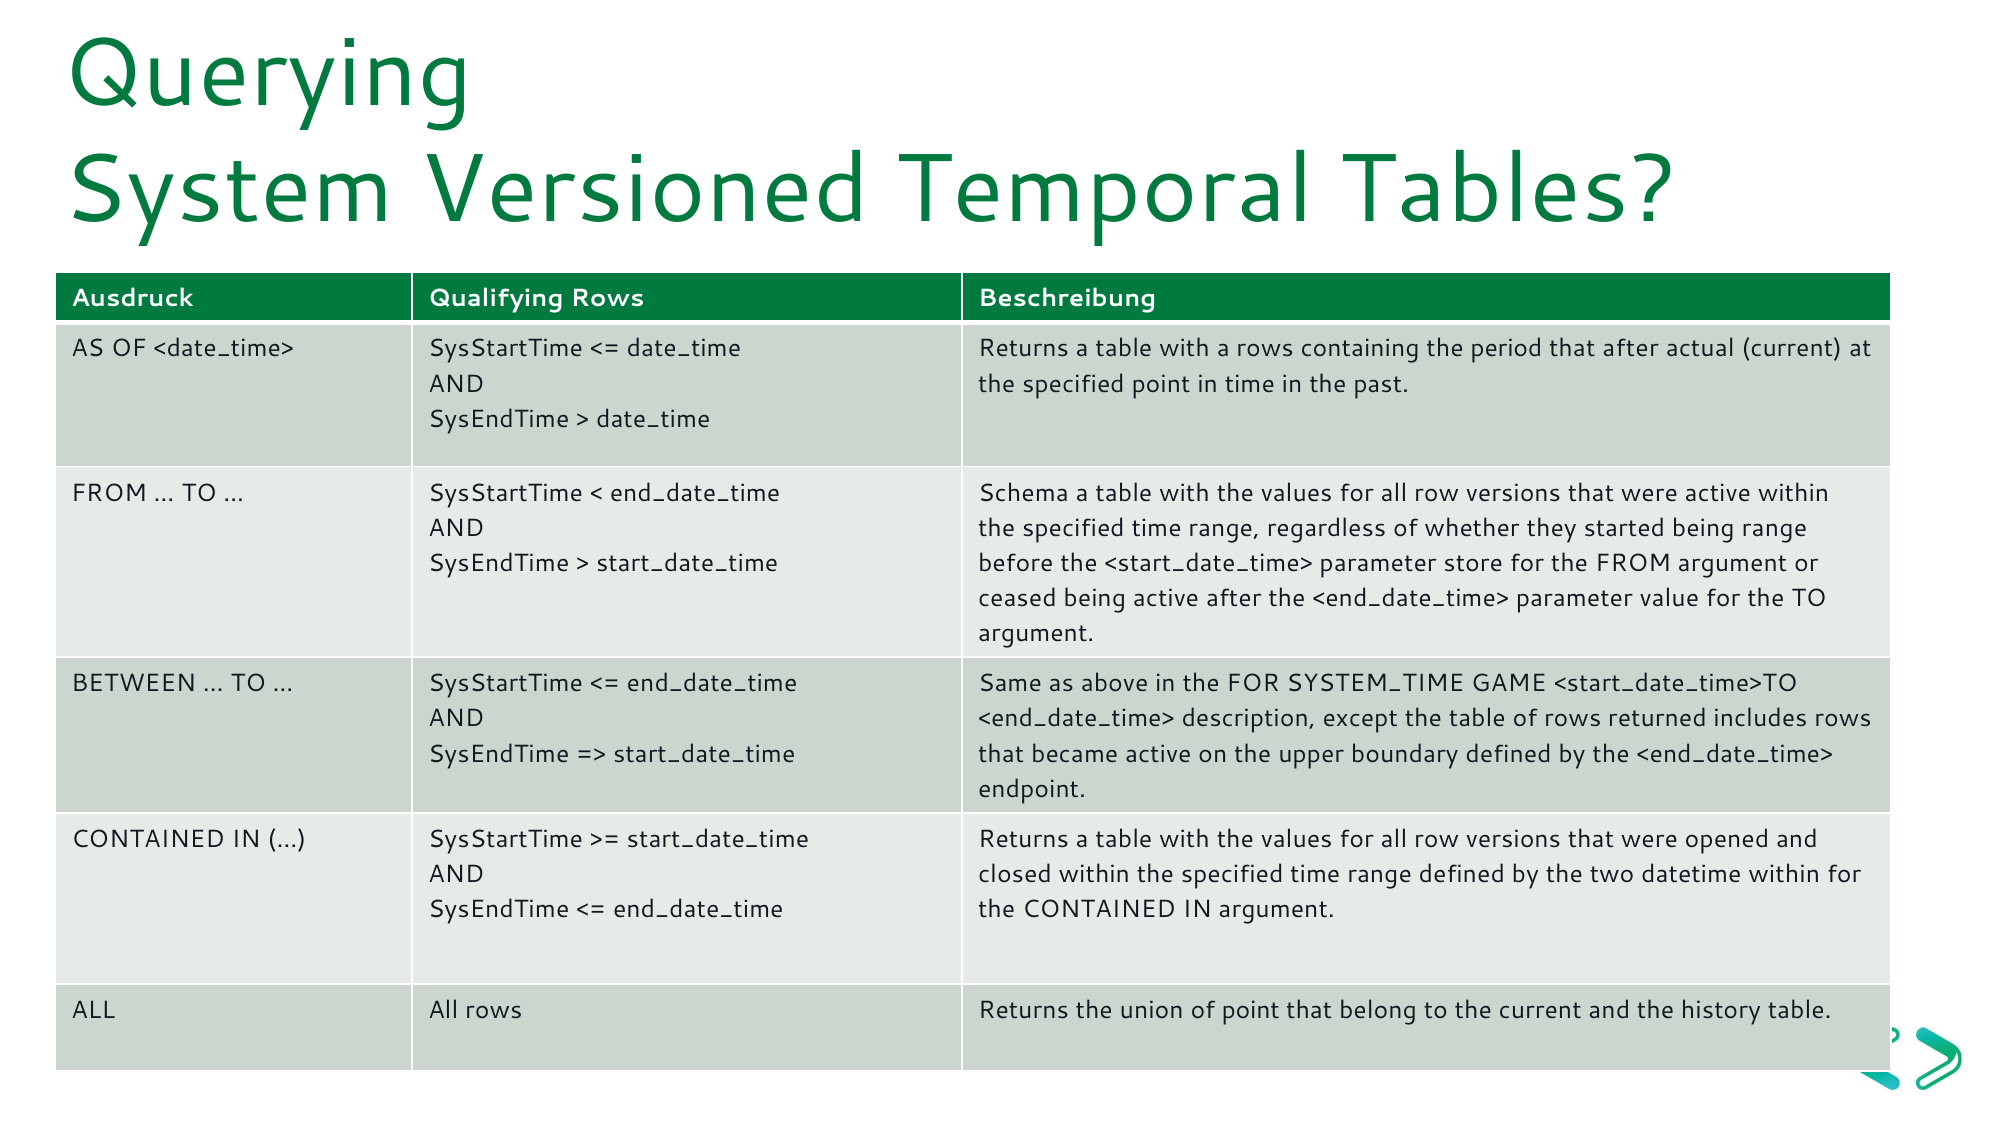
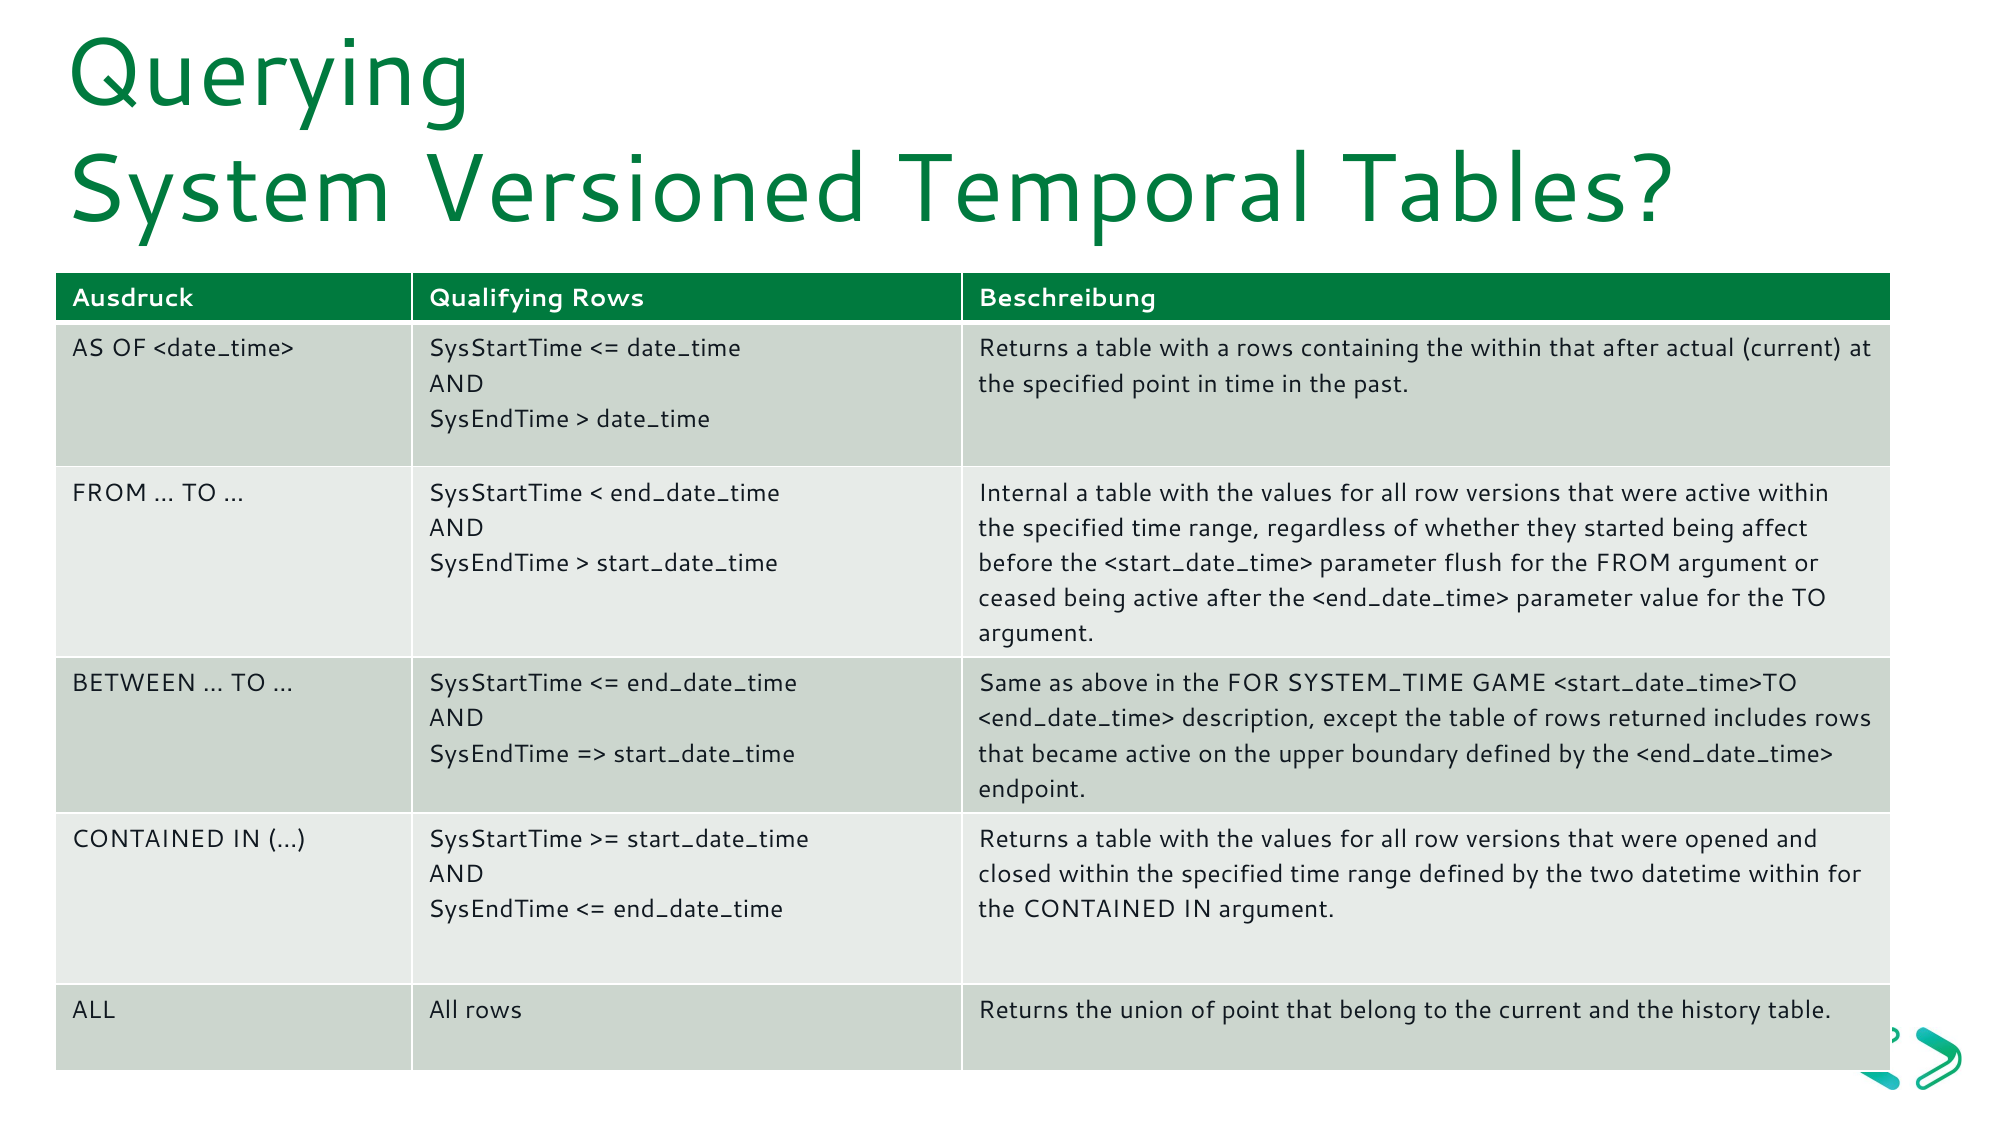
the period: period -> within (1506, 349)
Schema: Schema -> Internal (1023, 493)
being range: range -> affect (1775, 528)
store: store -> flush (1473, 563)
